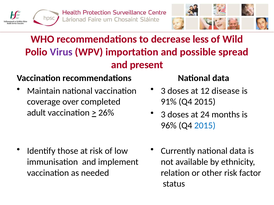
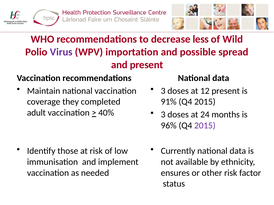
12 disease: disease -> present (226, 91)
over: over -> they (71, 102)
26%: 26% -> 40% (106, 113)
2015 colour: blue -> purple (205, 126)
relation: relation -> ensures (175, 173)
